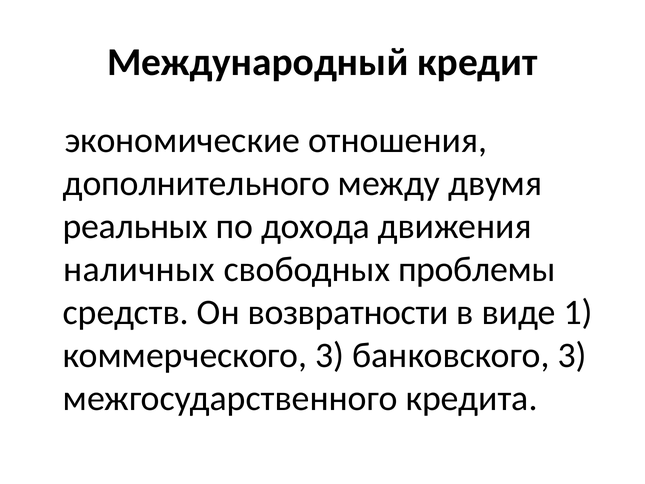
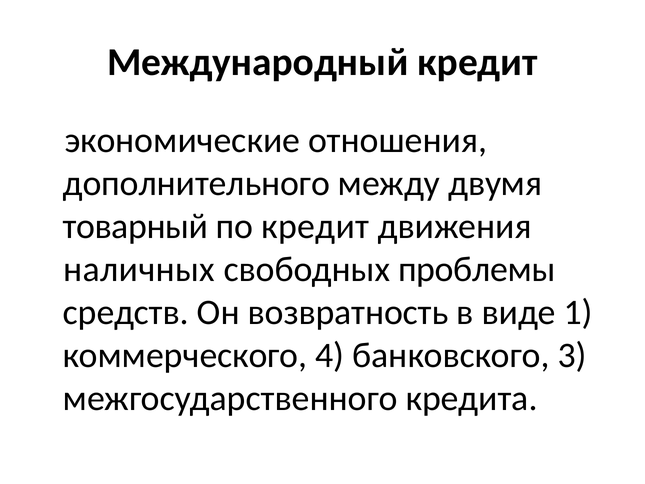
реальных: реальных -> товарный (135, 226)
по дохода: дохода -> кредит (315, 226)
возвратности: возвратности -> возвратность (348, 312)
коммерческого 3: 3 -> 4 (330, 355)
